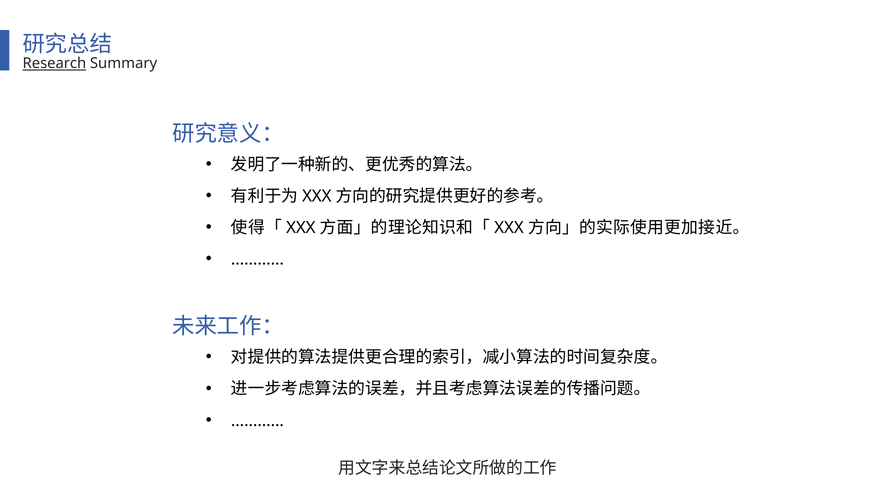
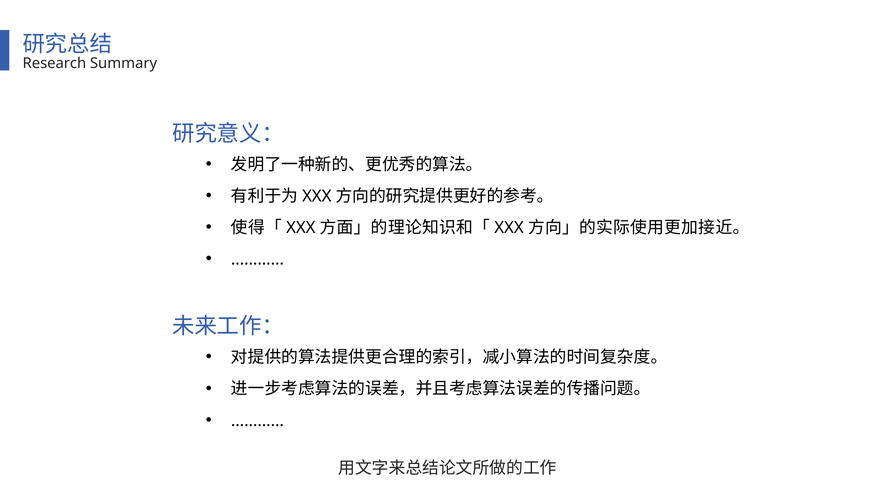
Research underline: present -> none (54, 64)
